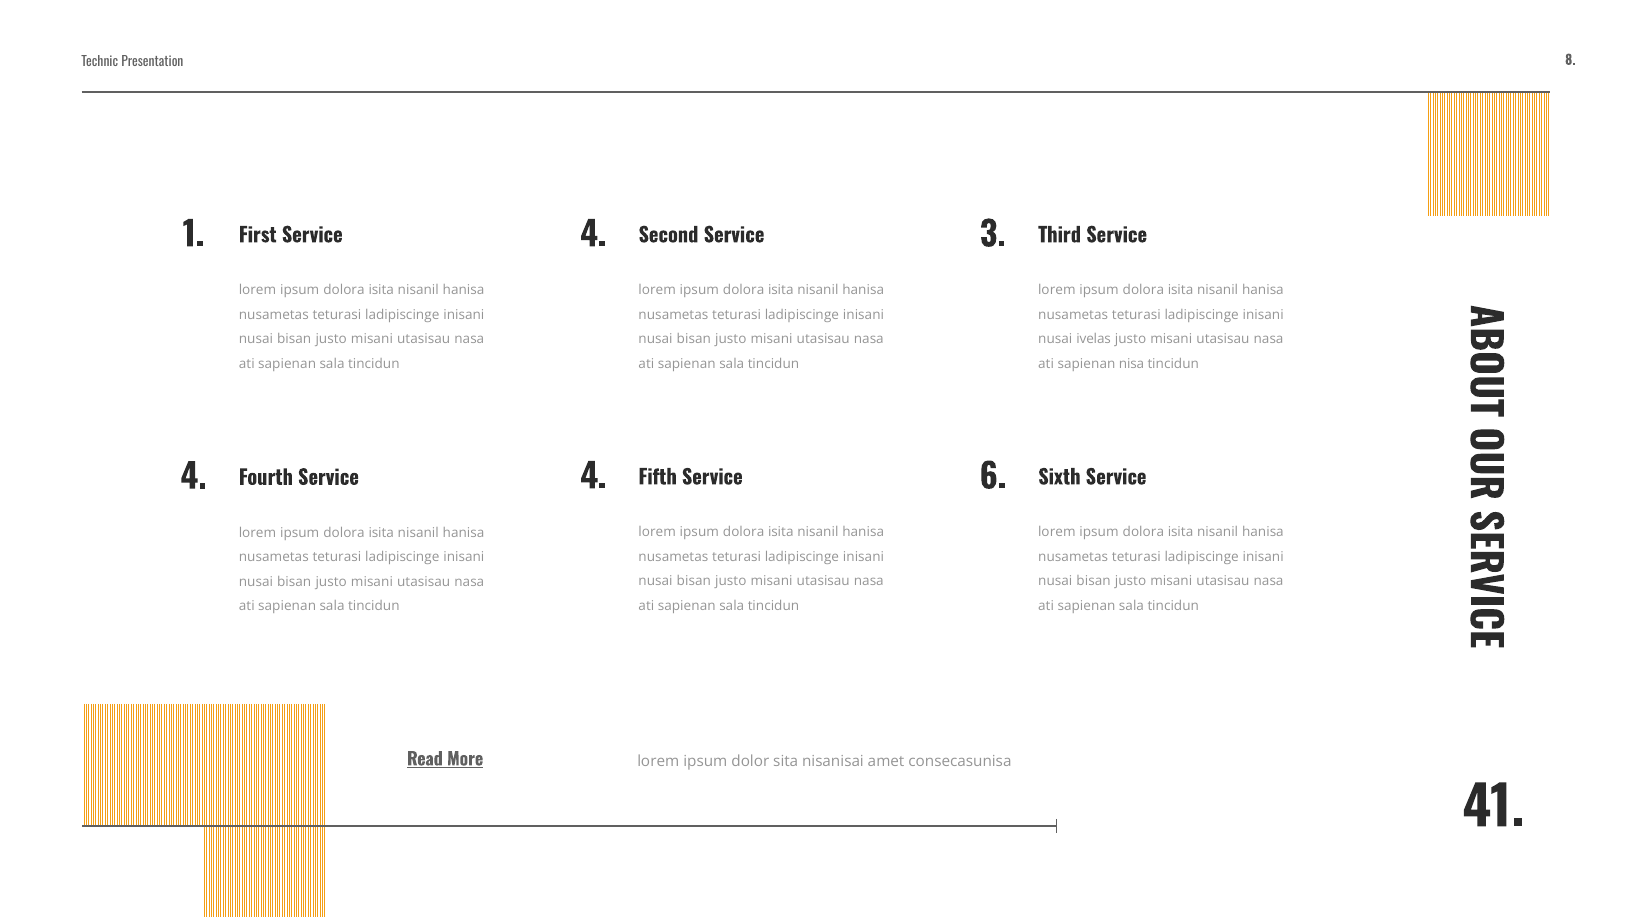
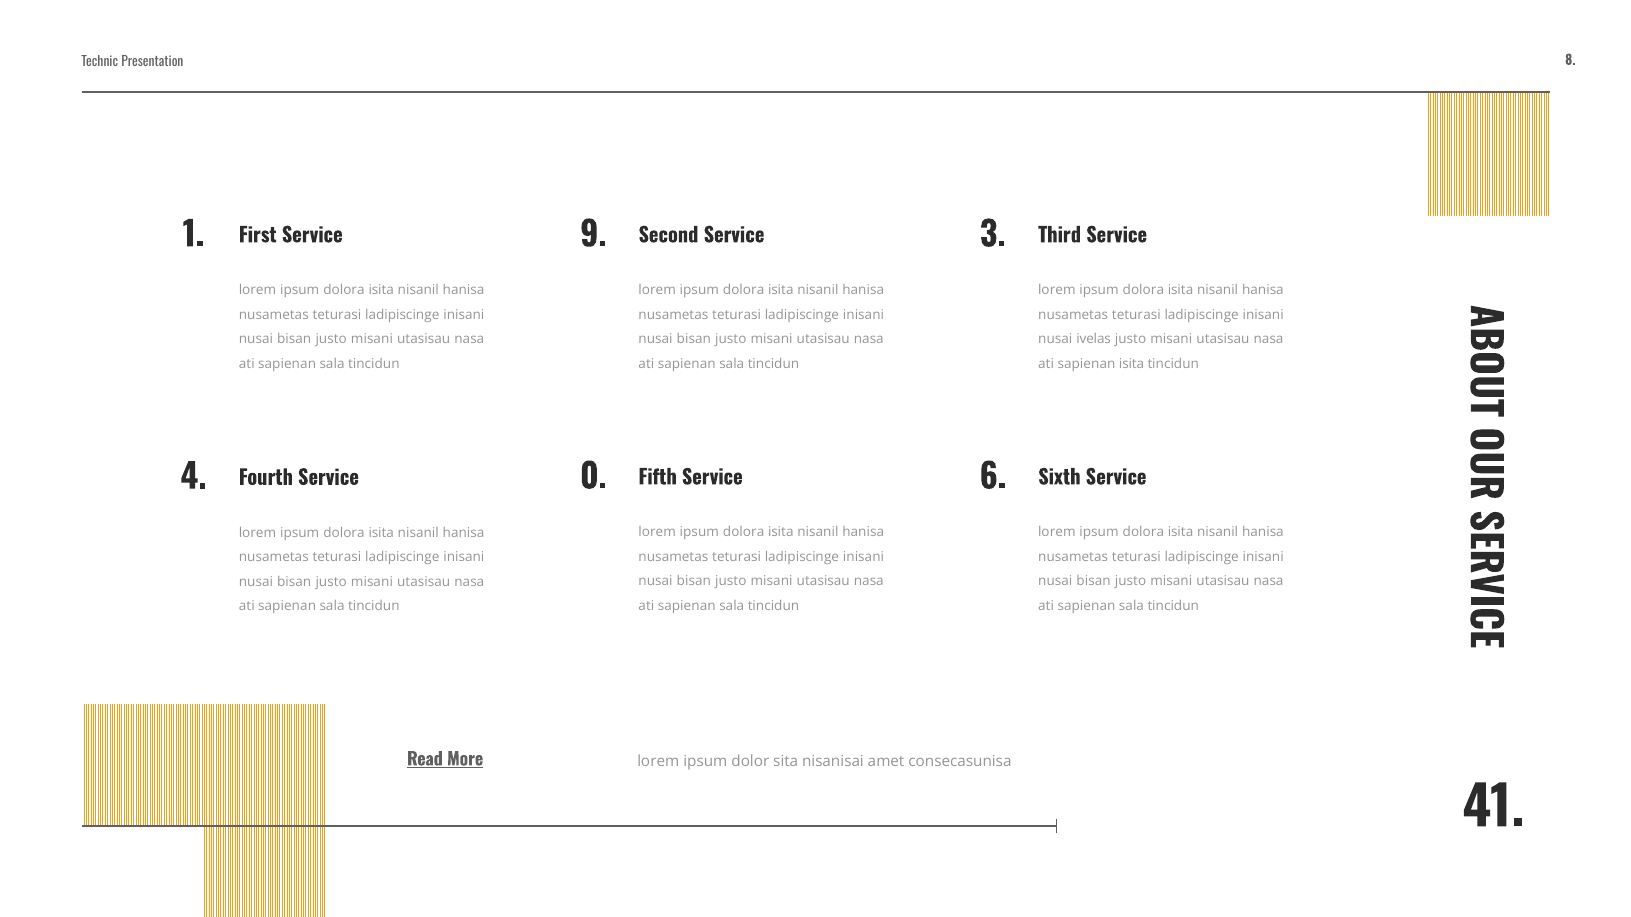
First Service 4: 4 -> 9 (593, 235)
sapienan nisa: nisa -> isita (1132, 364)
Fourth Service 4: 4 -> 0 (593, 477)
